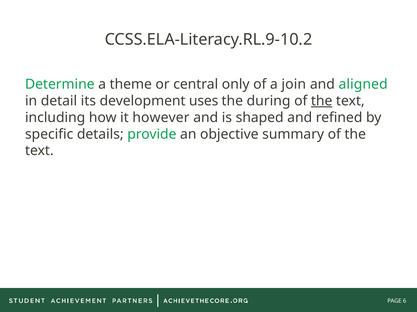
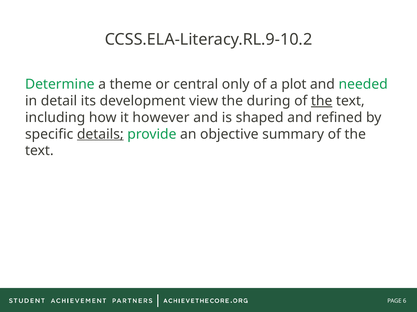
join: join -> plot (294, 84)
aligned: aligned -> needed (363, 84)
uses: uses -> view (204, 101)
details underline: none -> present (100, 134)
